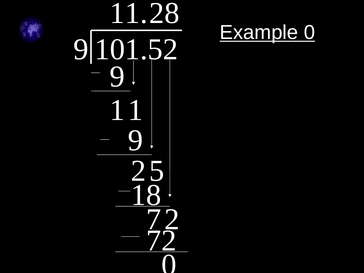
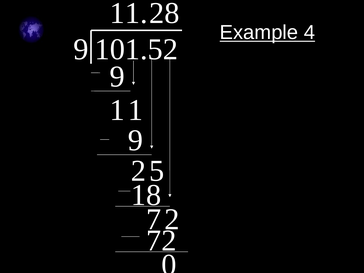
Example 0: 0 -> 4 (309, 32)
